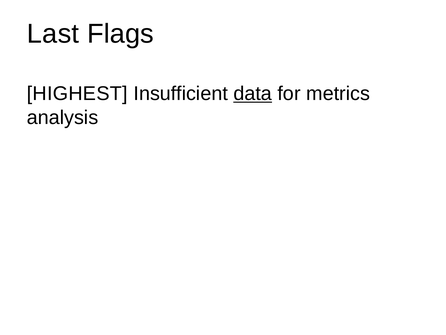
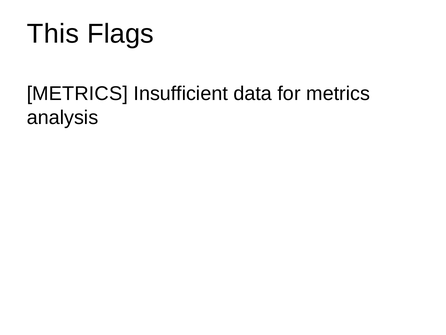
Last: Last -> This (53, 34)
HIGHEST: HIGHEST -> METRICS (77, 94)
data underline: present -> none (253, 94)
